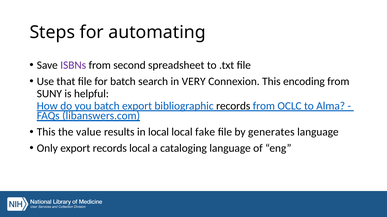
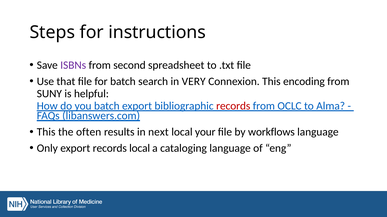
automating: automating -> instructions (157, 33)
records colour: black -> red (233, 106)
value: value -> often (89, 132)
in local: local -> next (158, 132)
fake: fake -> your (205, 132)
generates: generates -> workflows (271, 132)
